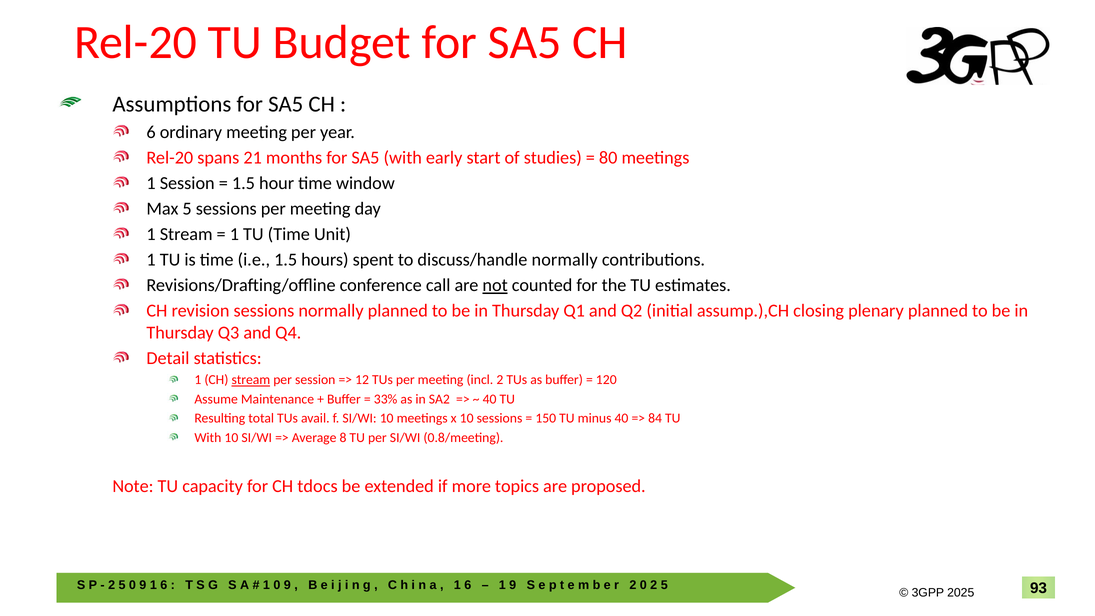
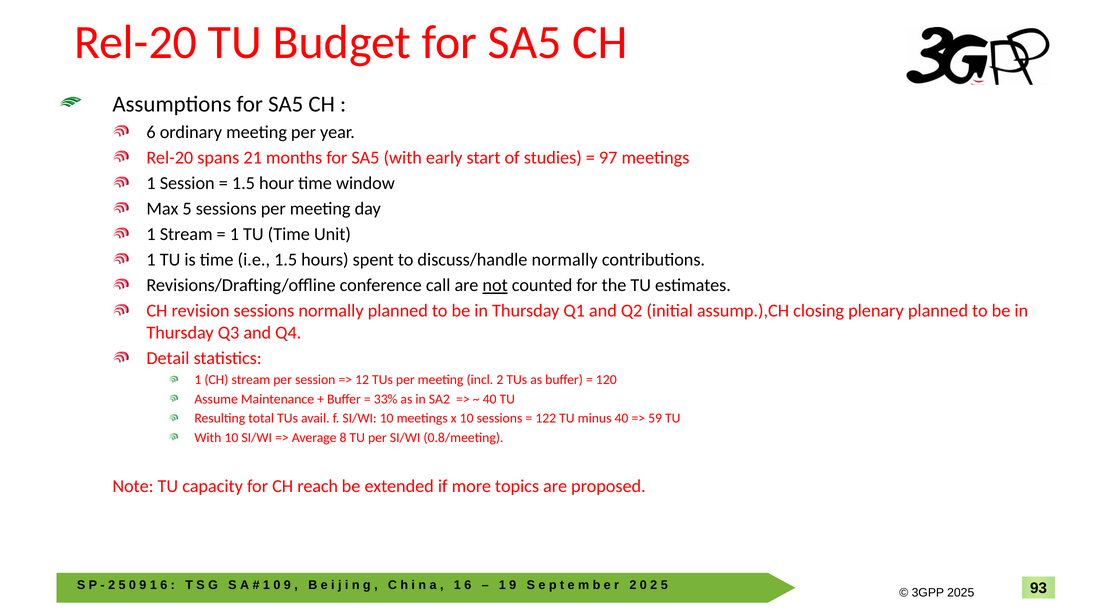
80: 80 -> 97 (608, 158)
stream underline: present -> none (251, 380)
150: 150 -> 122 (546, 418)
84: 84 -> 59 (655, 418)
tdocs: tdocs -> reach (318, 486)
